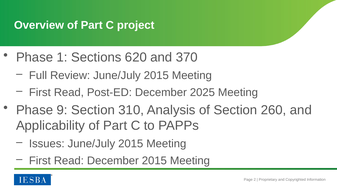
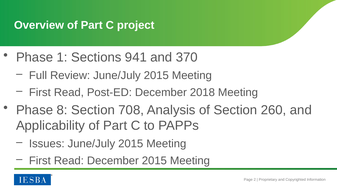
620: 620 -> 941 (136, 58)
2025: 2025 -> 2018 (202, 93)
9: 9 -> 8 (62, 110)
310: 310 -> 708 (131, 110)
